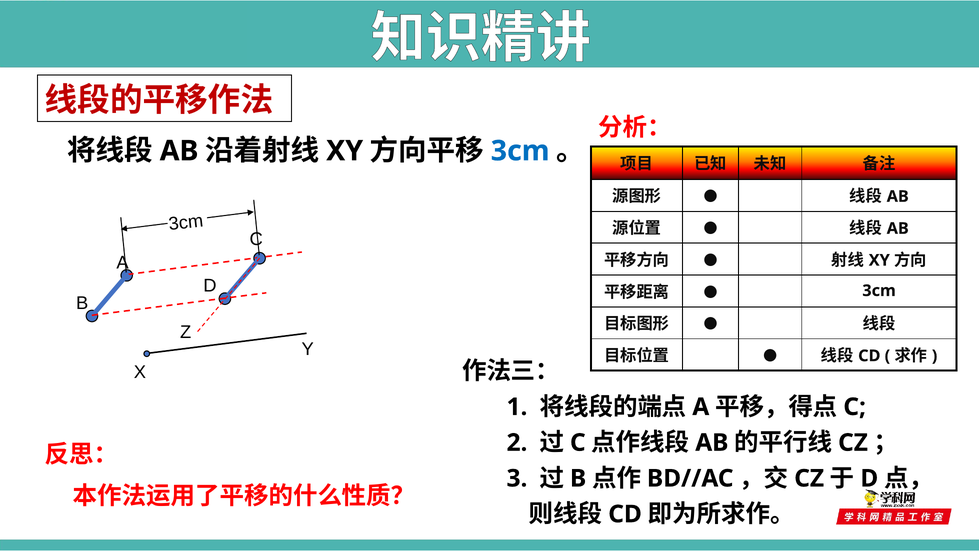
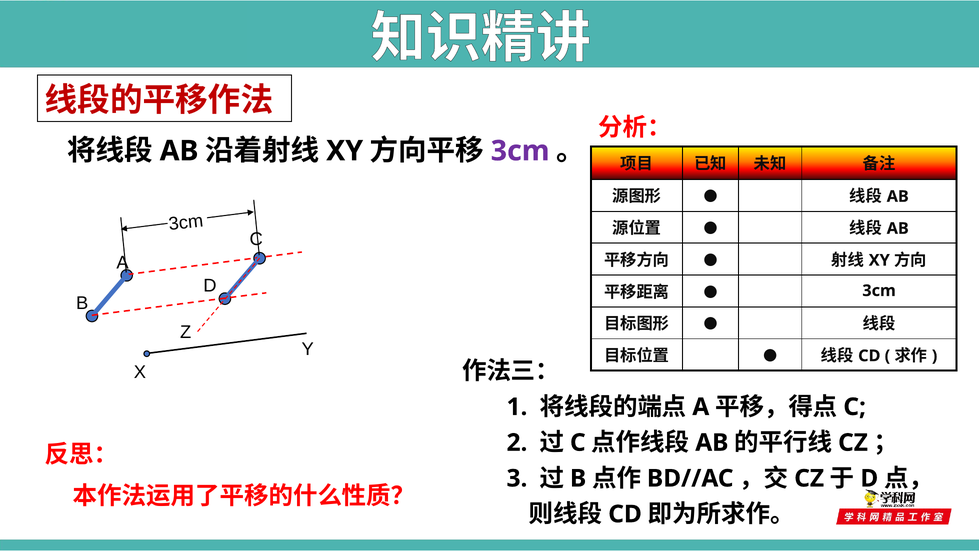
3cm colour: blue -> purple (520, 151)
